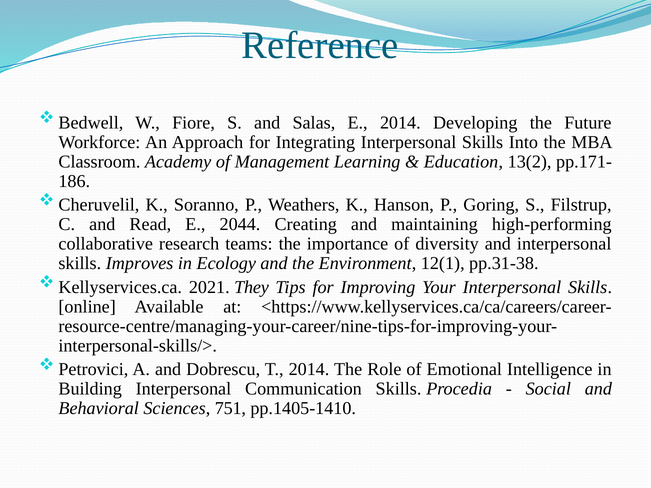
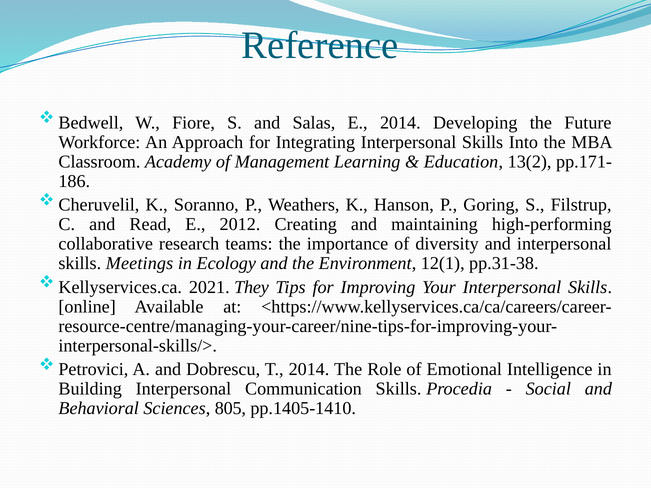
2044: 2044 -> 2012 (240, 224)
Improves: Improves -> Meetings (140, 264)
751: 751 -> 805 (230, 409)
